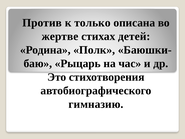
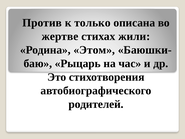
детей: детей -> жили (134, 36)
Полк: Полк -> Этом (94, 50)
гимназию: гимназию -> родителей (96, 104)
